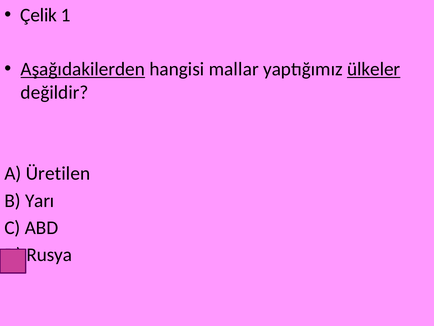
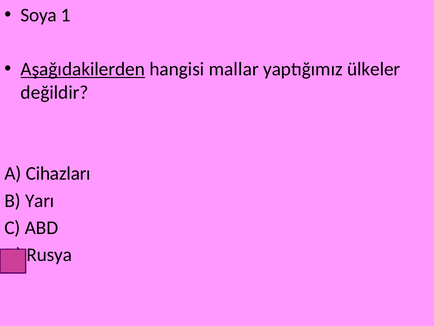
Çelik: Çelik -> Soya (39, 15)
ülkeler underline: present -> none (374, 69)
Üretilen: Üretilen -> Cihazları (58, 173)
